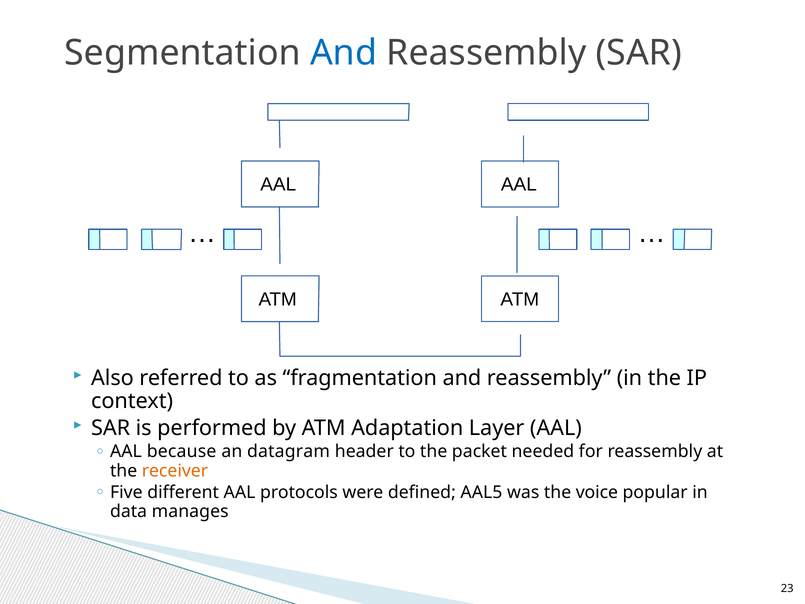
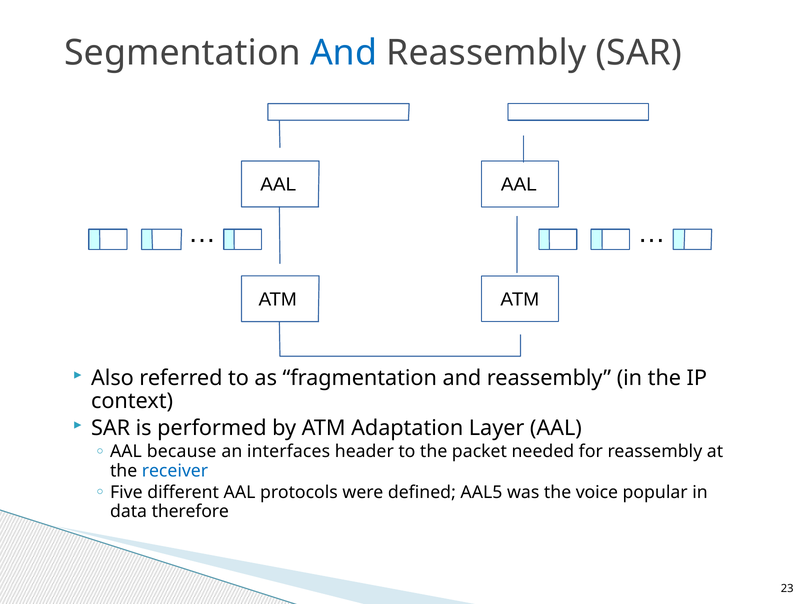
datagram: datagram -> interfaces (289, 451)
receiver colour: orange -> blue (175, 471)
manages: manages -> therefore (190, 511)
